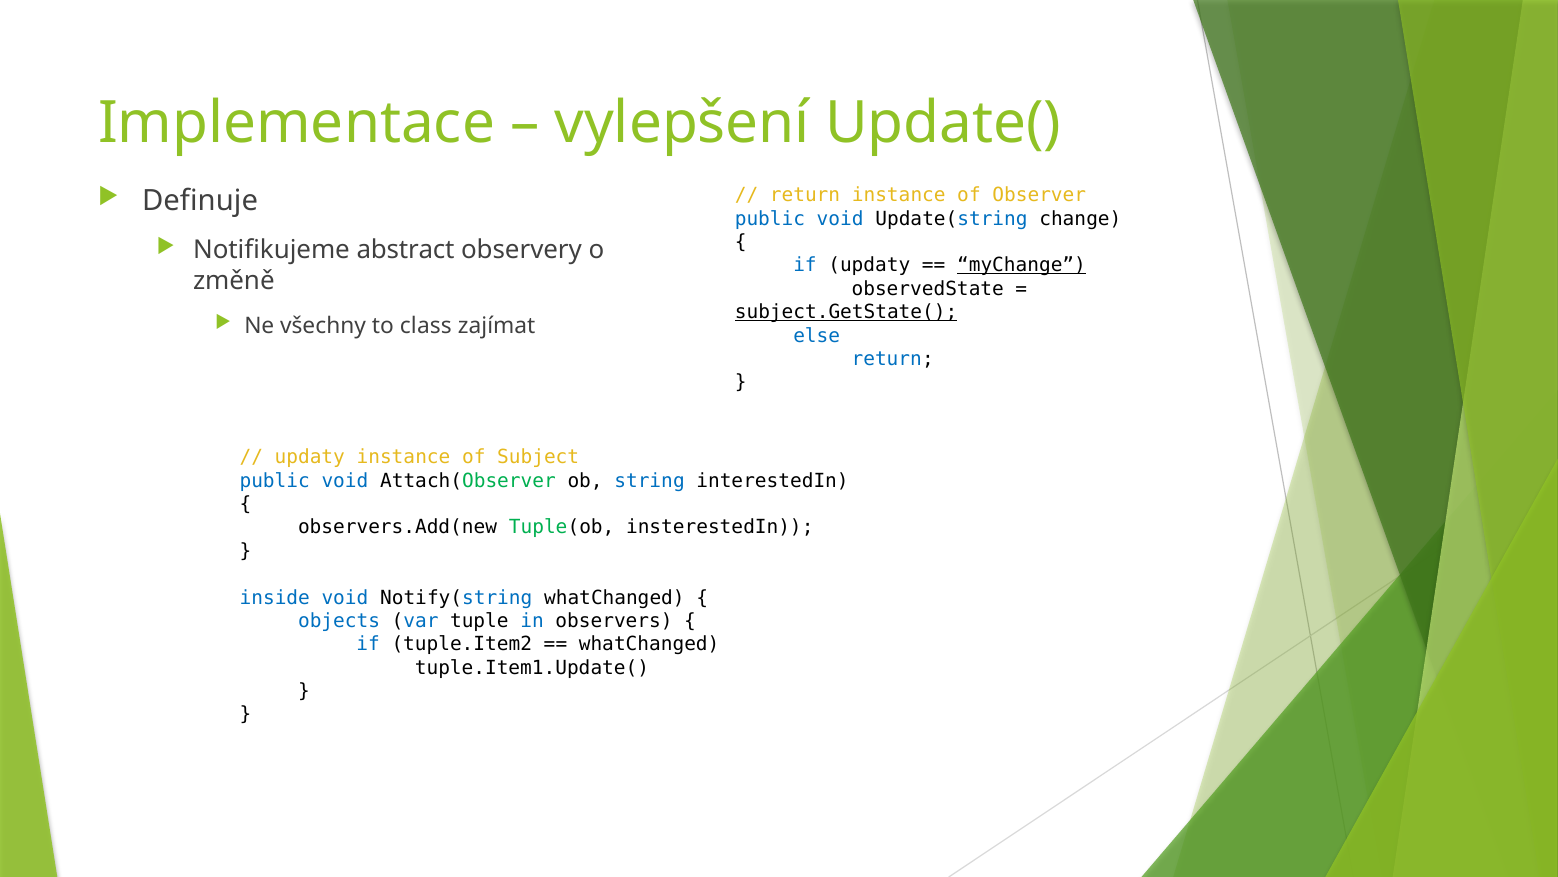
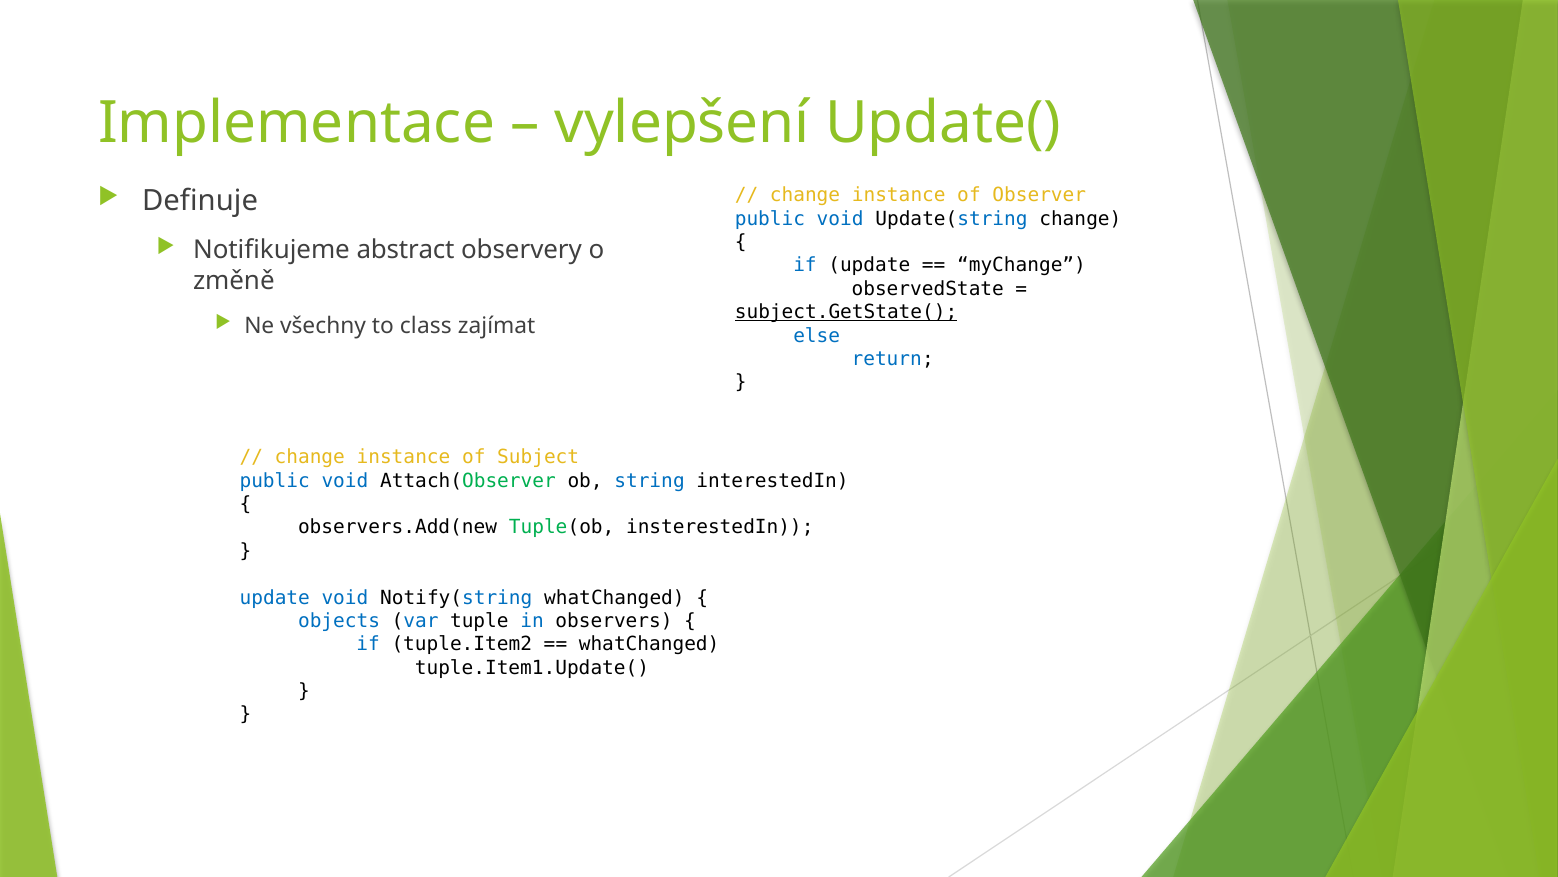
return: return -> change (805, 195)
if updaty: updaty -> update (869, 265)
myChange underline: present -> none (1022, 265)
updaty: updaty -> change (310, 457)
inside: inside -> update (275, 597)
